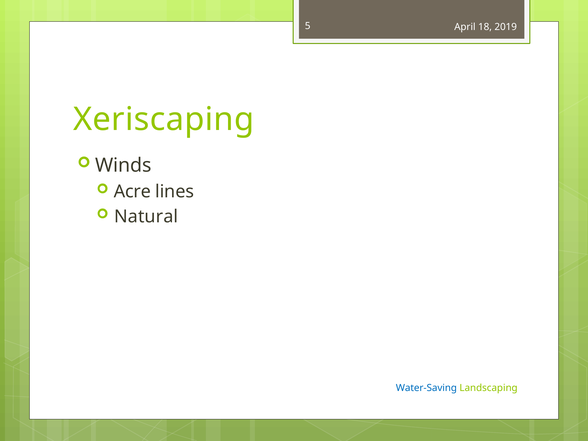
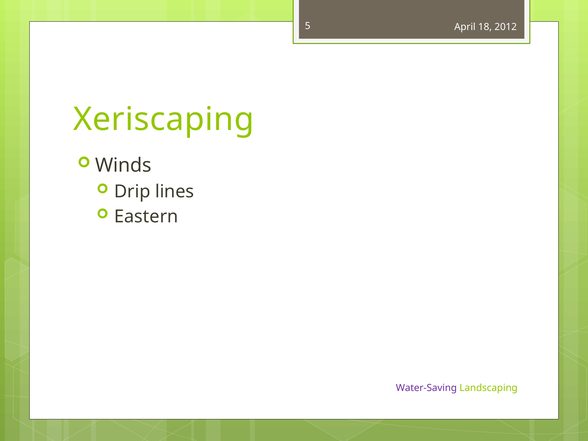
2019: 2019 -> 2012 (506, 27)
Acre: Acre -> Drip (132, 192)
Natural: Natural -> Eastern (146, 217)
Water-Saving colour: blue -> purple (426, 388)
